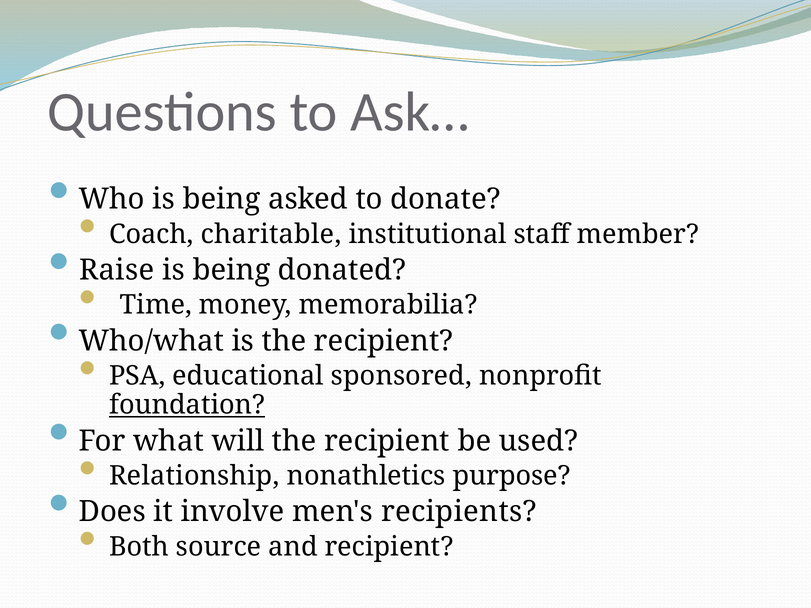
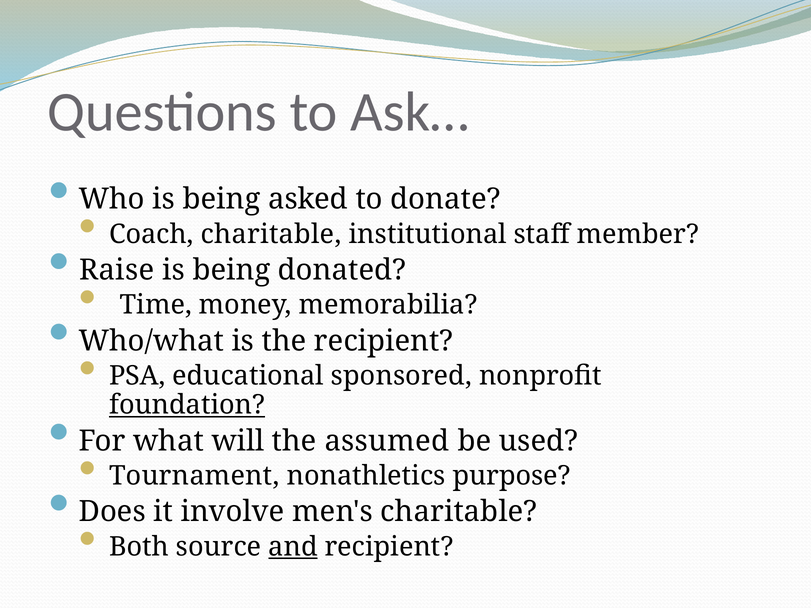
will the recipient: recipient -> assumed (387, 441)
Relationship: Relationship -> Tournament (194, 476)
men's recipients: recipients -> charitable (459, 512)
and underline: none -> present (293, 547)
